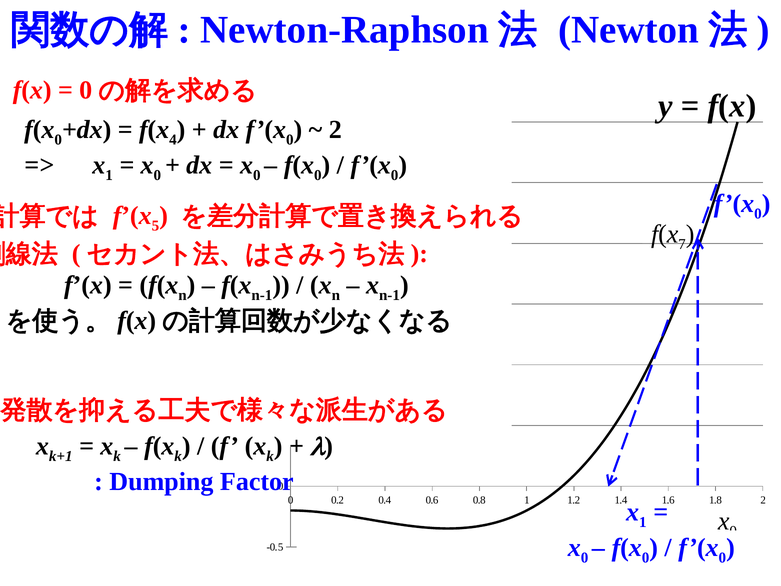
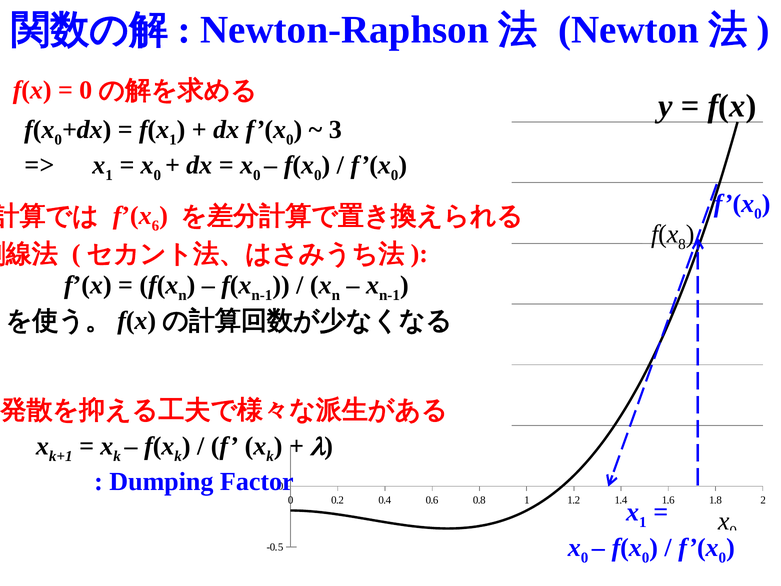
f(x 4: 4 -> 1 (173, 140)
2: 2 -> 3 (335, 130)
5: 5 -> 6 (155, 226)
7: 7 -> 8 (682, 244)
